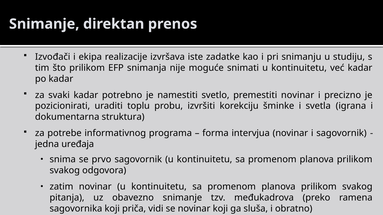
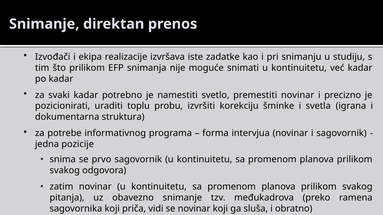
uređaja: uređaja -> pozicije (78, 144)
